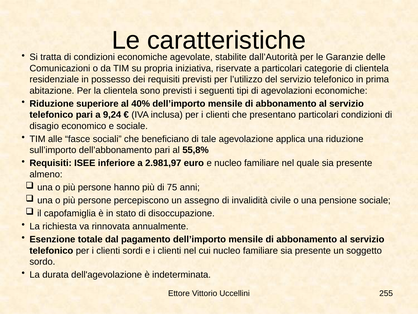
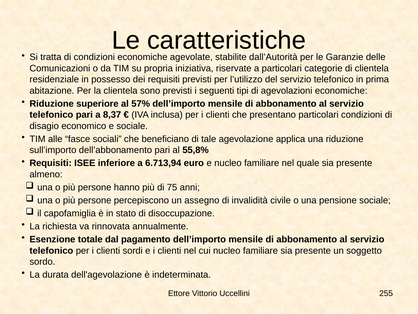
40%: 40% -> 57% (141, 103)
9,24: 9,24 -> 8,37 (112, 115)
2.981,97: 2.981,97 -> 6.713,94 (163, 163)
